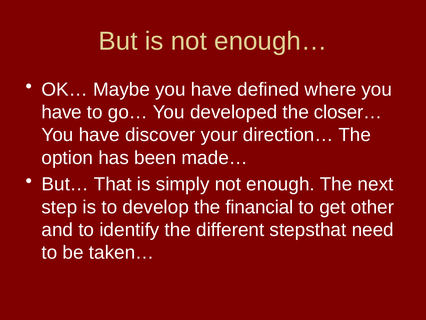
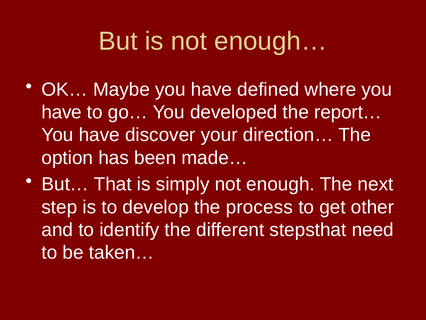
closer…: closer… -> report… (348, 112)
financial: financial -> process (259, 207)
